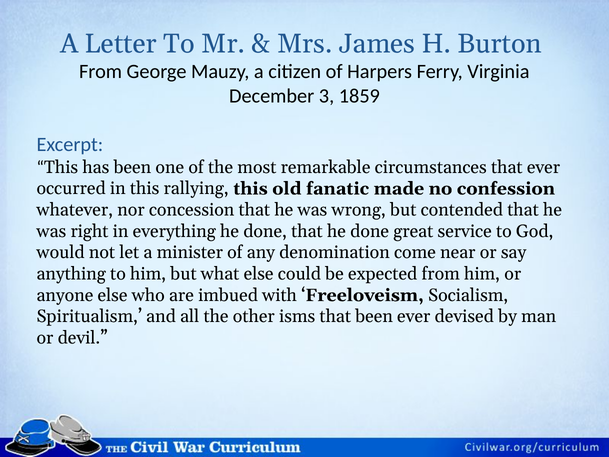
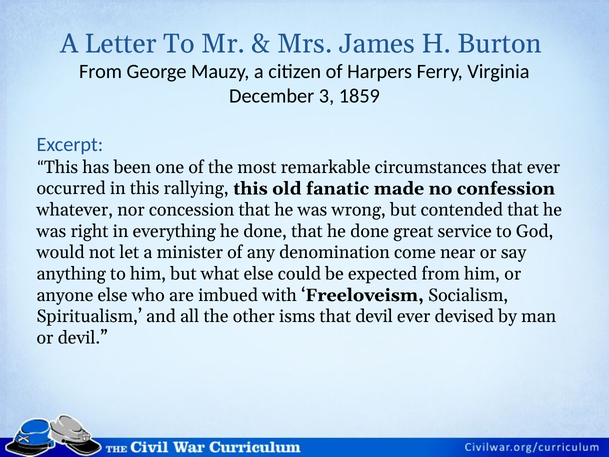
that been: been -> devil (374, 316)
